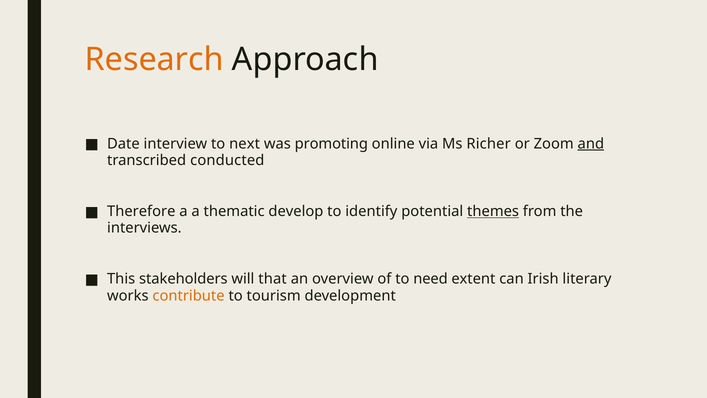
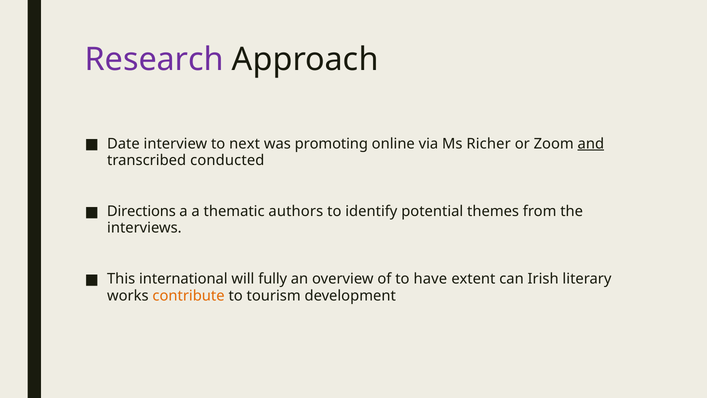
Research colour: orange -> purple (154, 59)
Therefore: Therefore -> Directions (141, 211)
develop: develop -> authors (296, 211)
themes underline: present -> none (493, 211)
stakeholders: stakeholders -> international (183, 279)
that: that -> fully (273, 279)
need: need -> have (430, 279)
